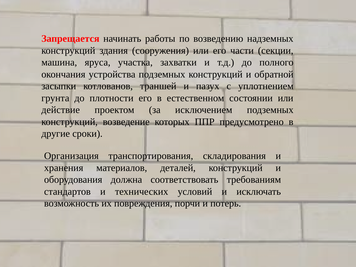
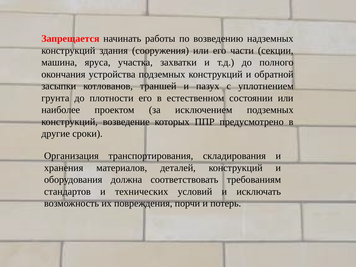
действие: действие -> наиболее (61, 110)
